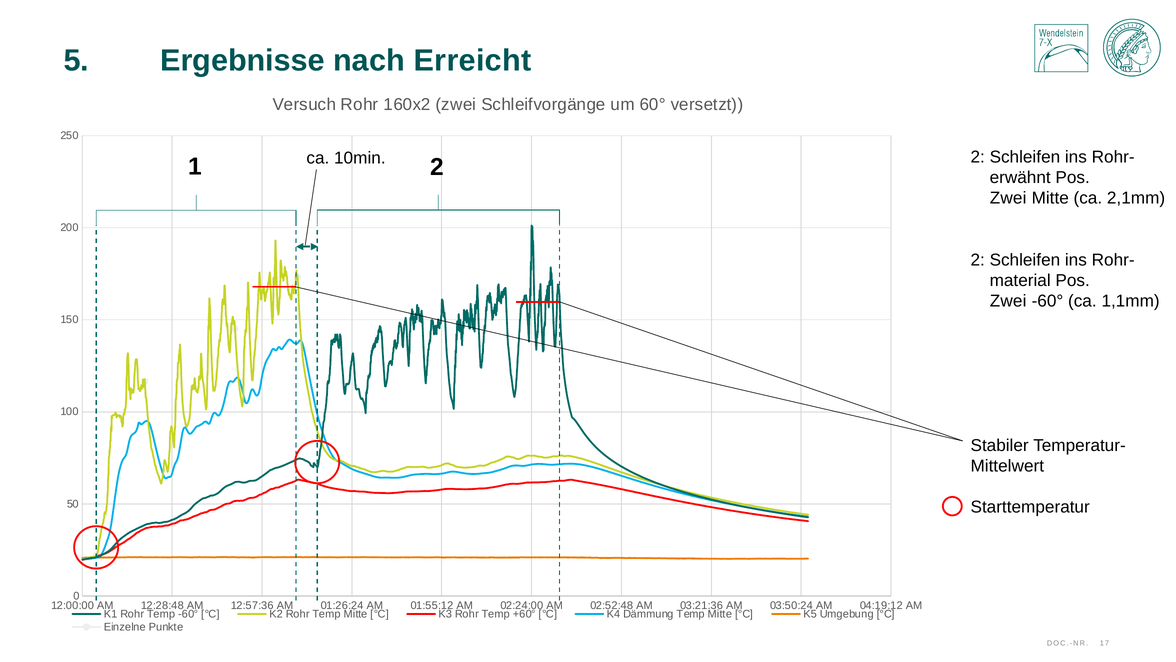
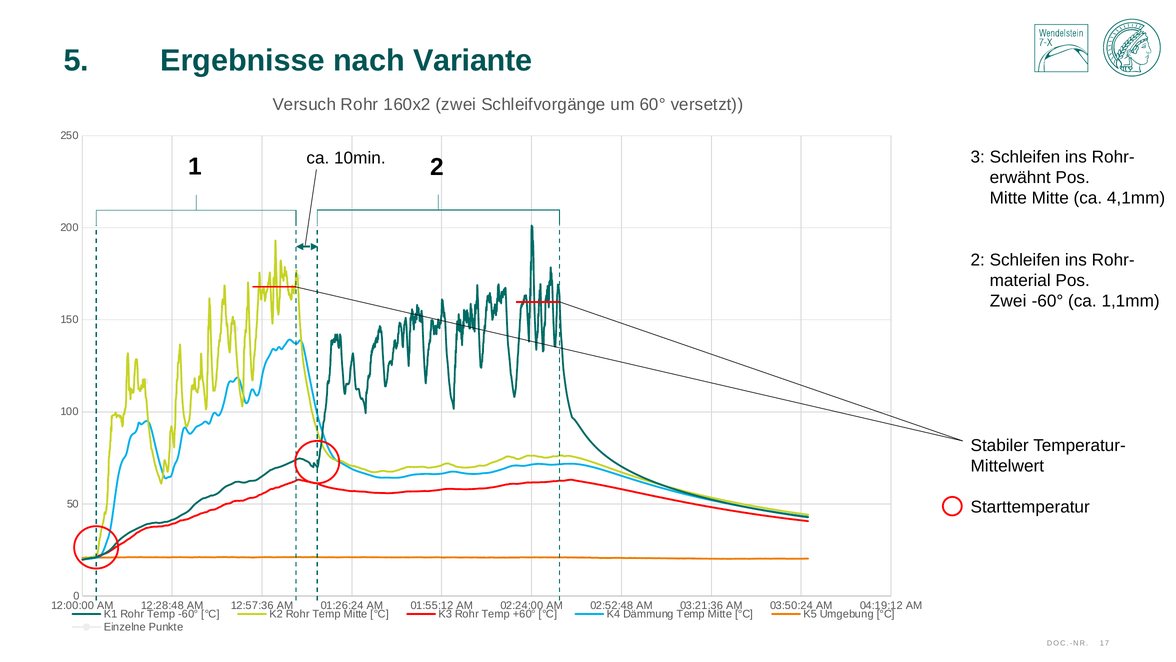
Erreicht: Erreicht -> Variante (473, 61)
2 2: 2 -> 3 (978, 157)
Zwei: Zwei -> Mitte (1008, 198)
2,1mm: 2,1mm -> 4,1mm (1136, 198)
